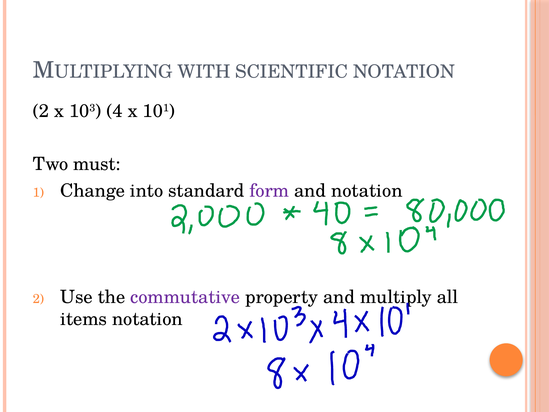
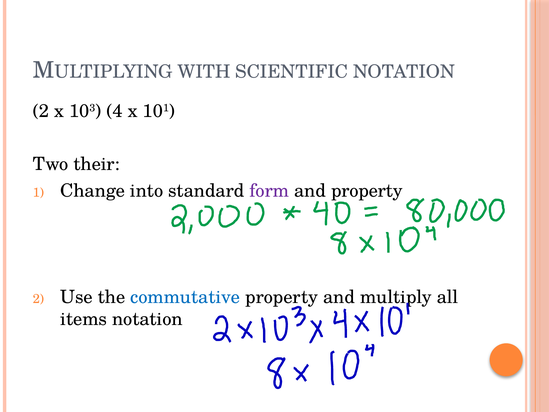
must: must -> their (97, 164)
and notation: notation -> property (367, 191)
commutative colour: purple -> blue (185, 297)
